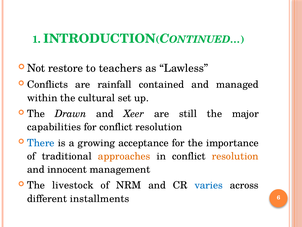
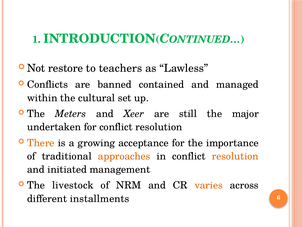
rainfall: rainfall -> banned (115, 84)
Drawn: Drawn -> Meters (71, 114)
capabilities: capabilities -> undertaken (54, 127)
There colour: blue -> orange (41, 143)
innocent: innocent -> initiated (67, 169)
varies colour: blue -> orange (209, 185)
